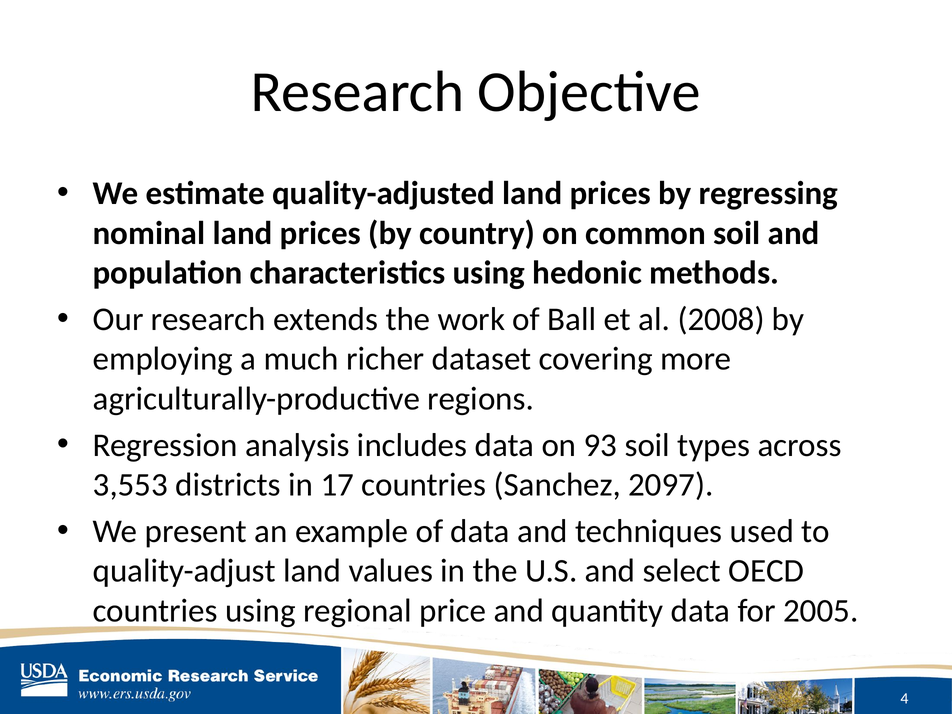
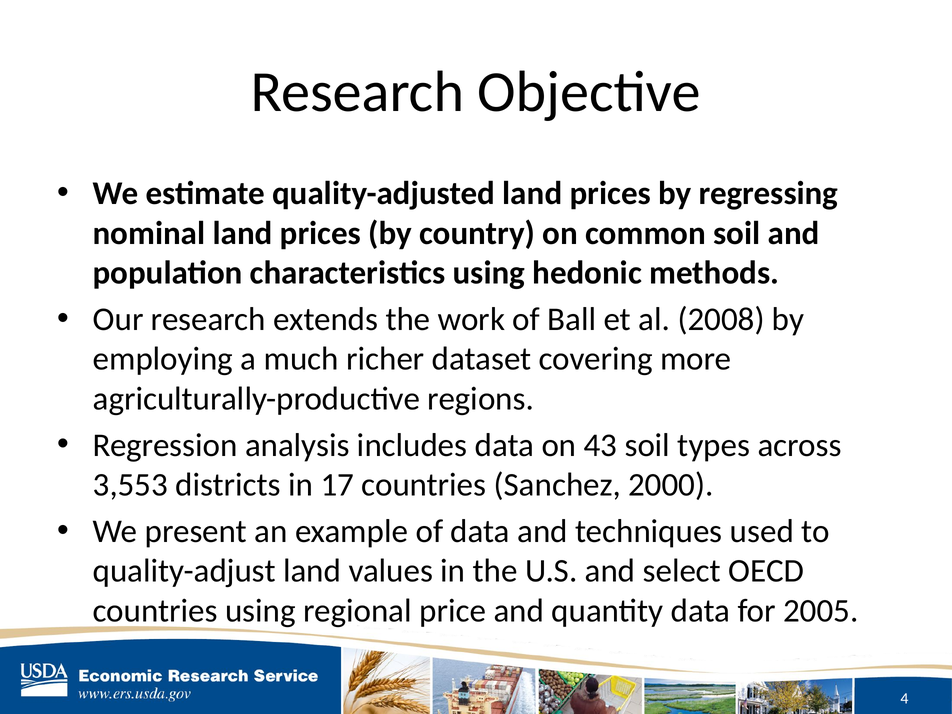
93: 93 -> 43 (600, 445)
2097: 2097 -> 2000 (671, 485)
